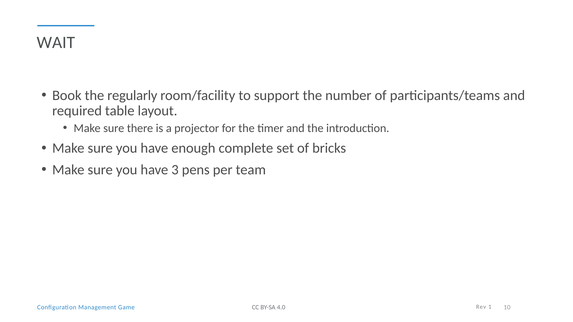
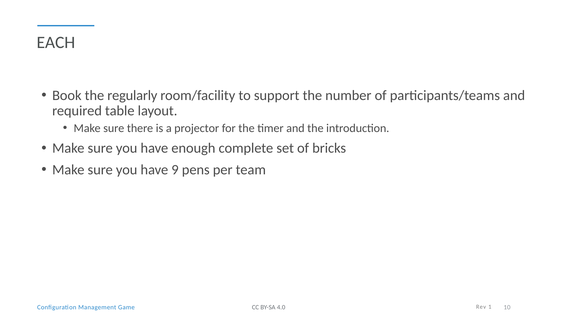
WAIT: WAIT -> EACH (56, 42)
3: 3 -> 9 (175, 170)
